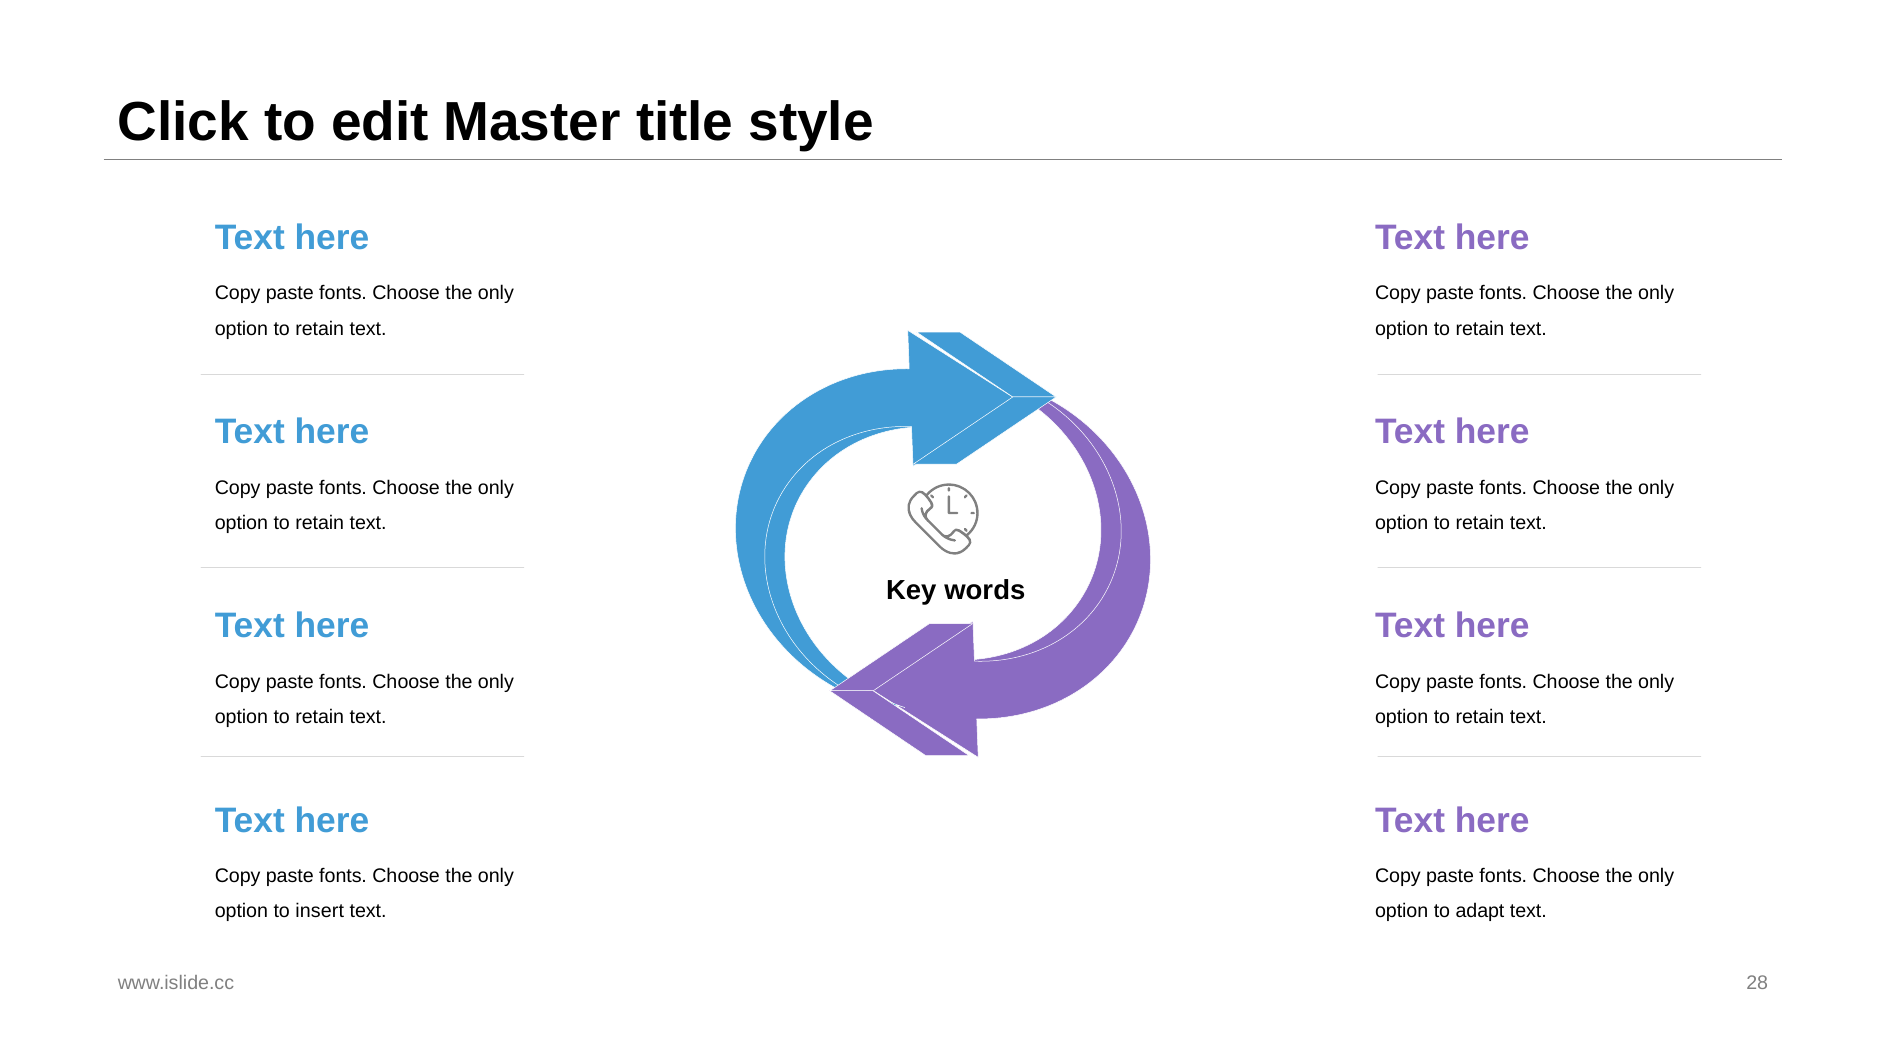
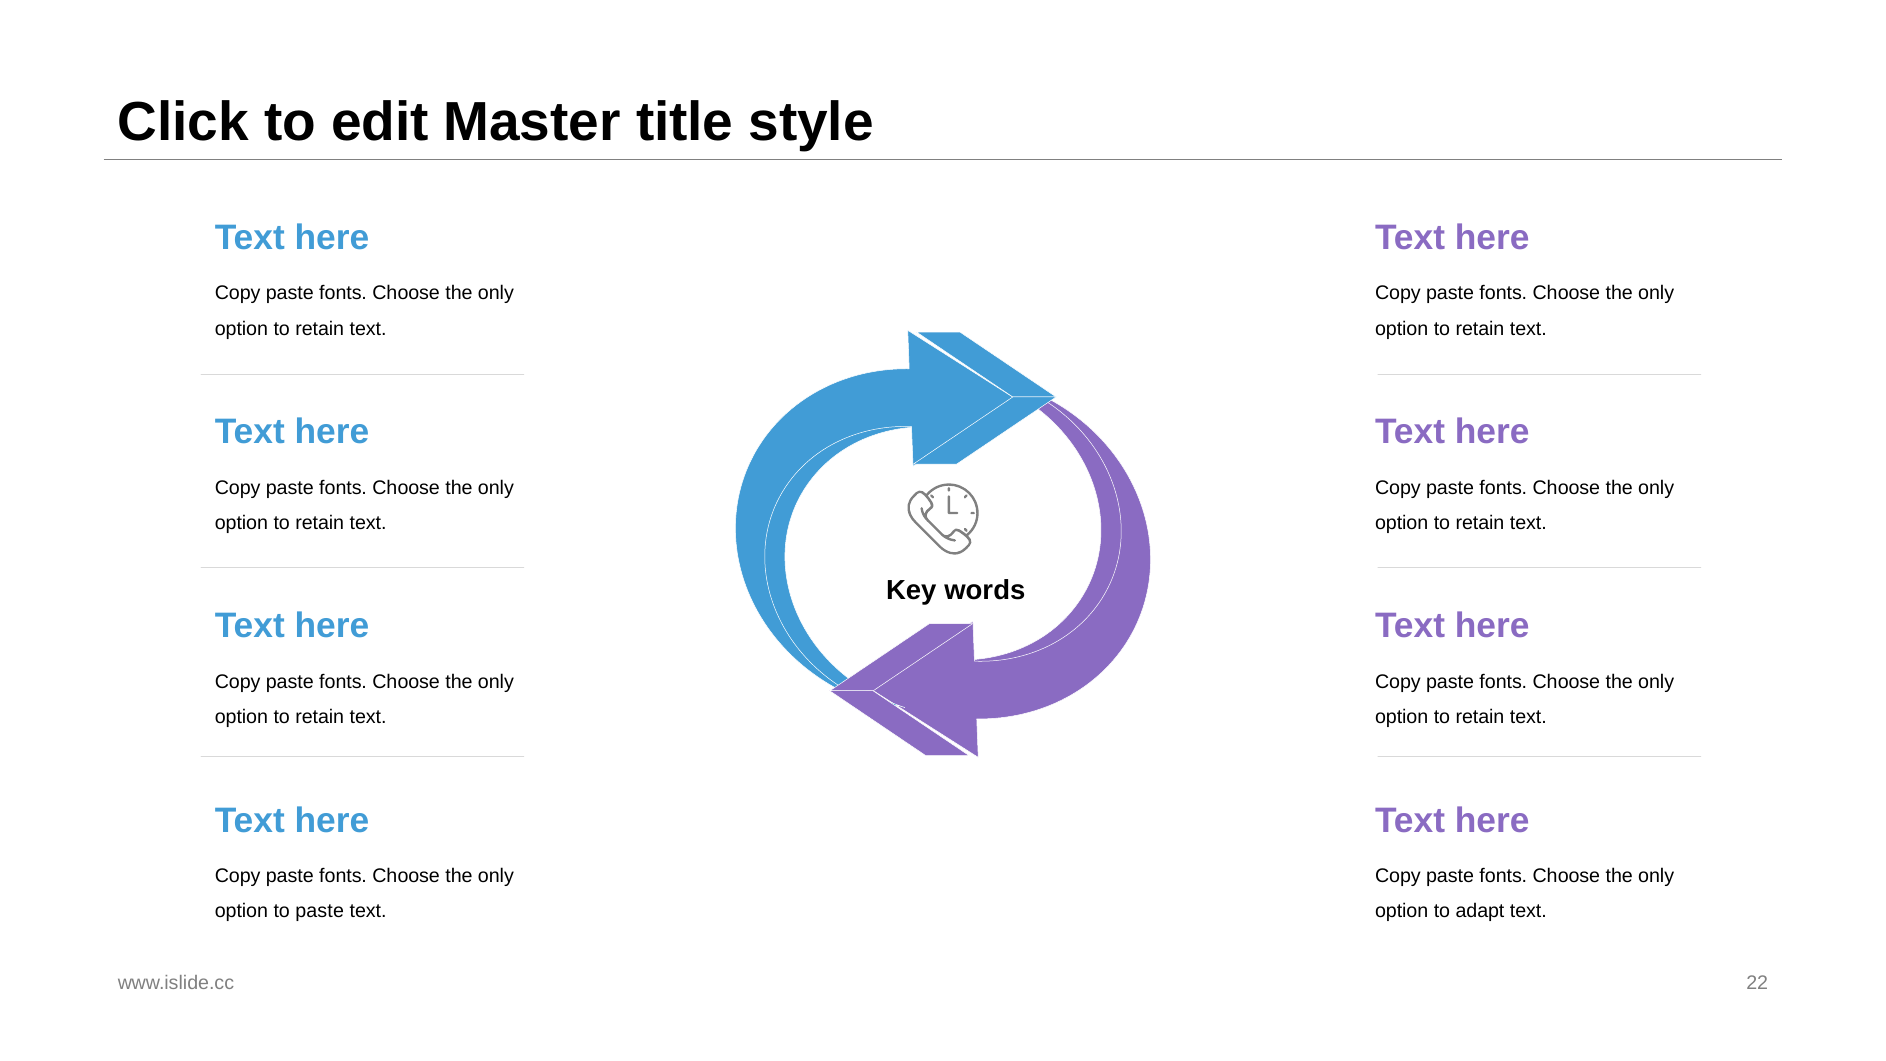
to insert: insert -> paste (320, 911)
28: 28 -> 22 (1757, 983)
